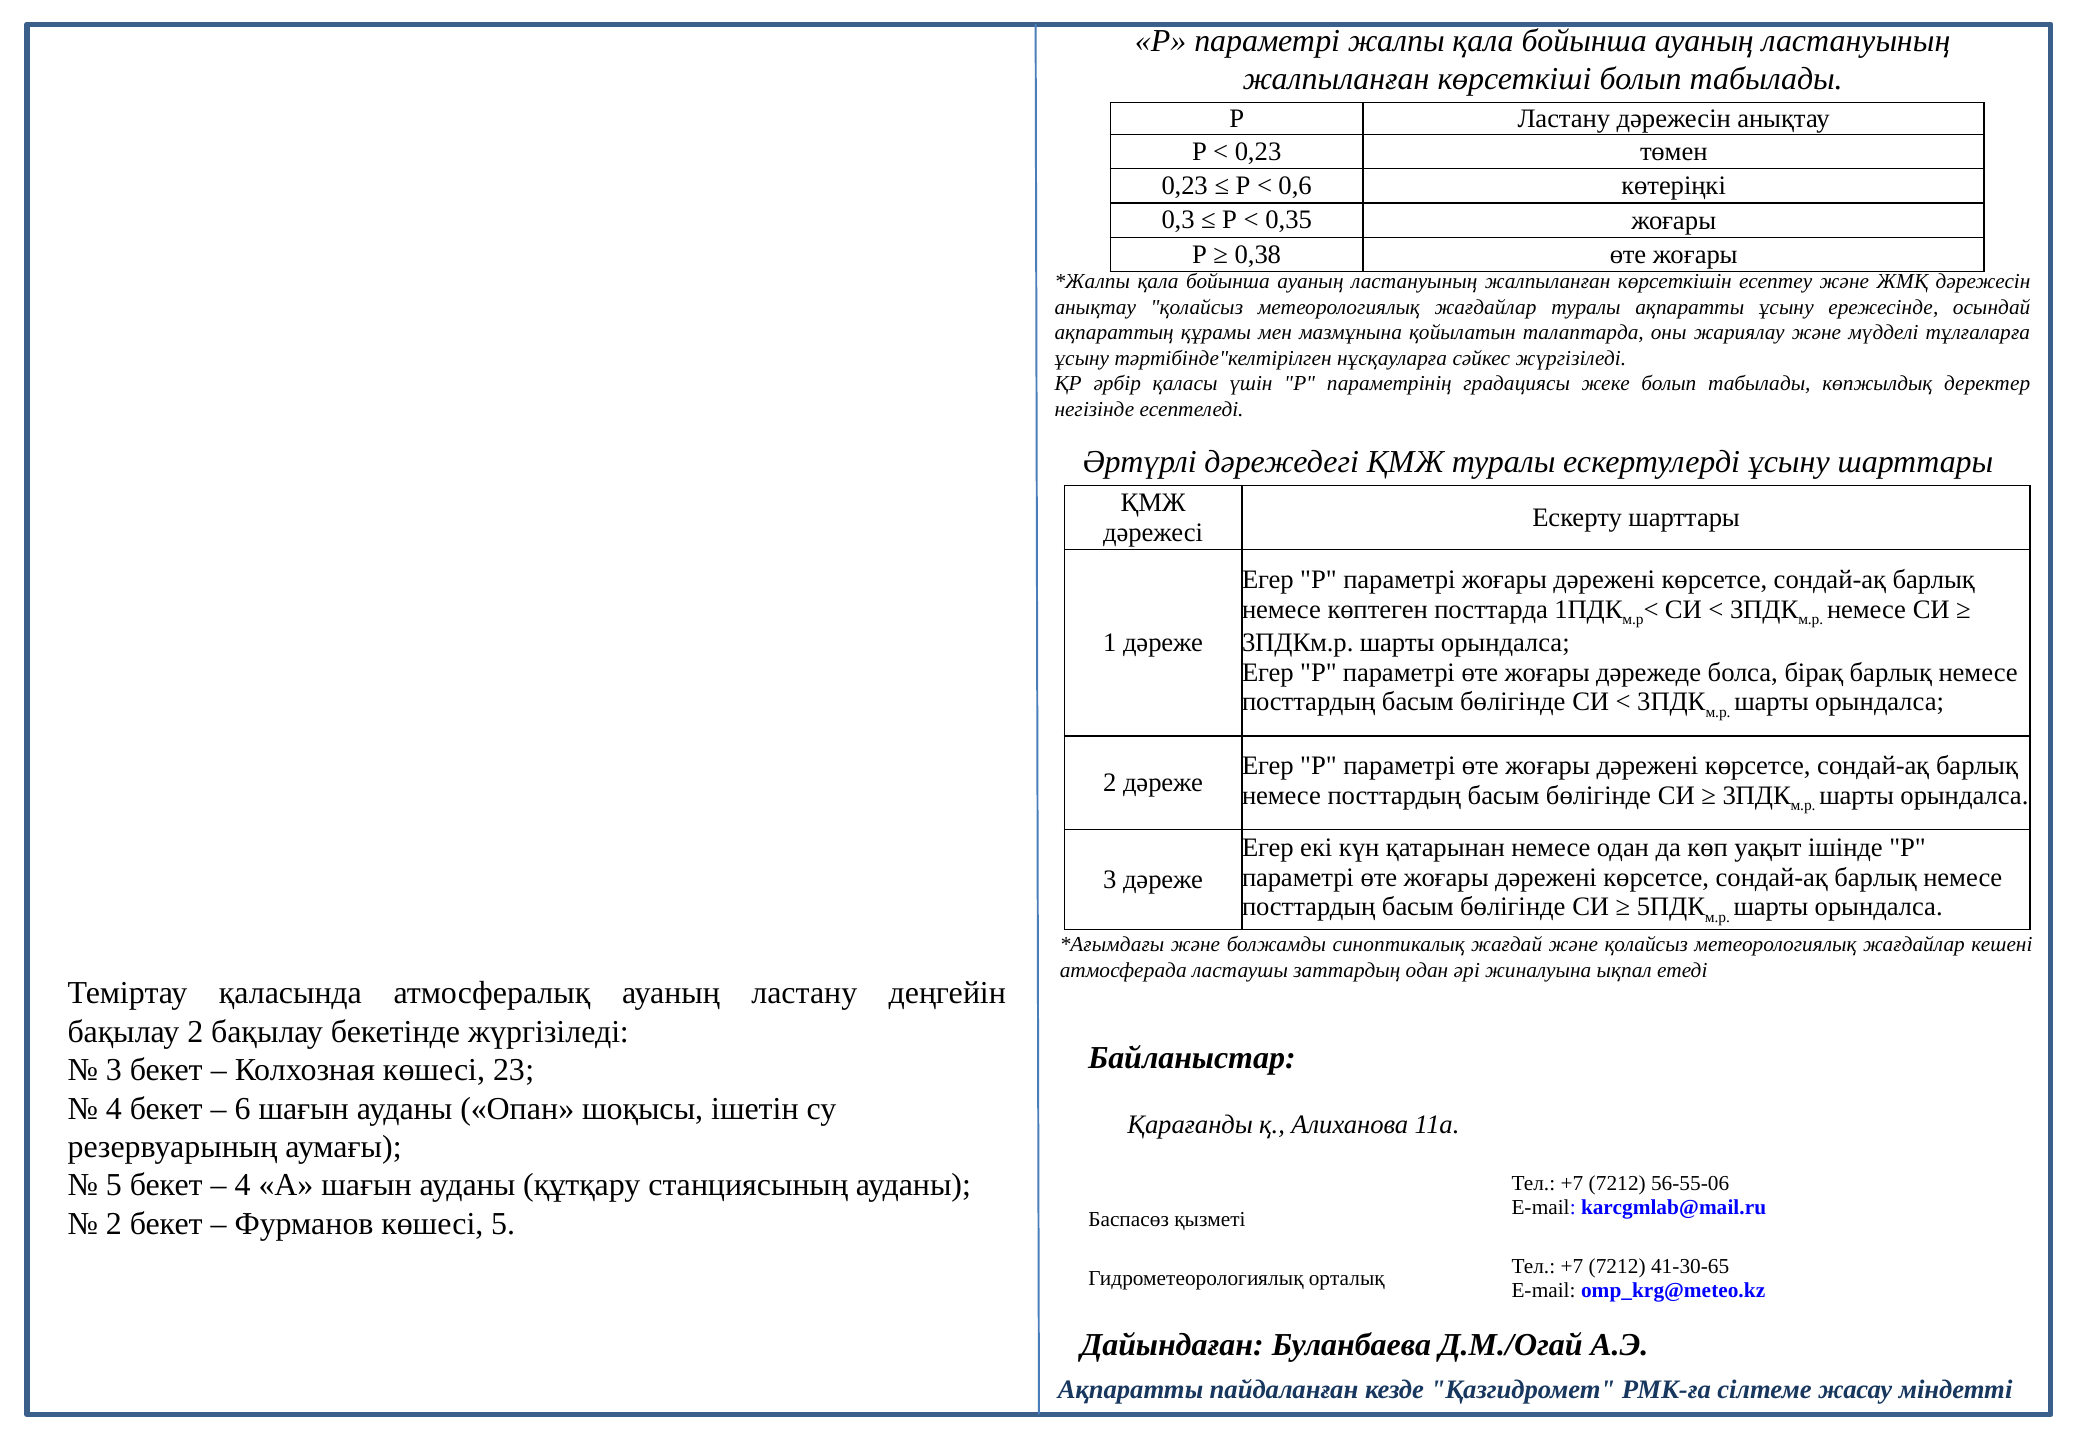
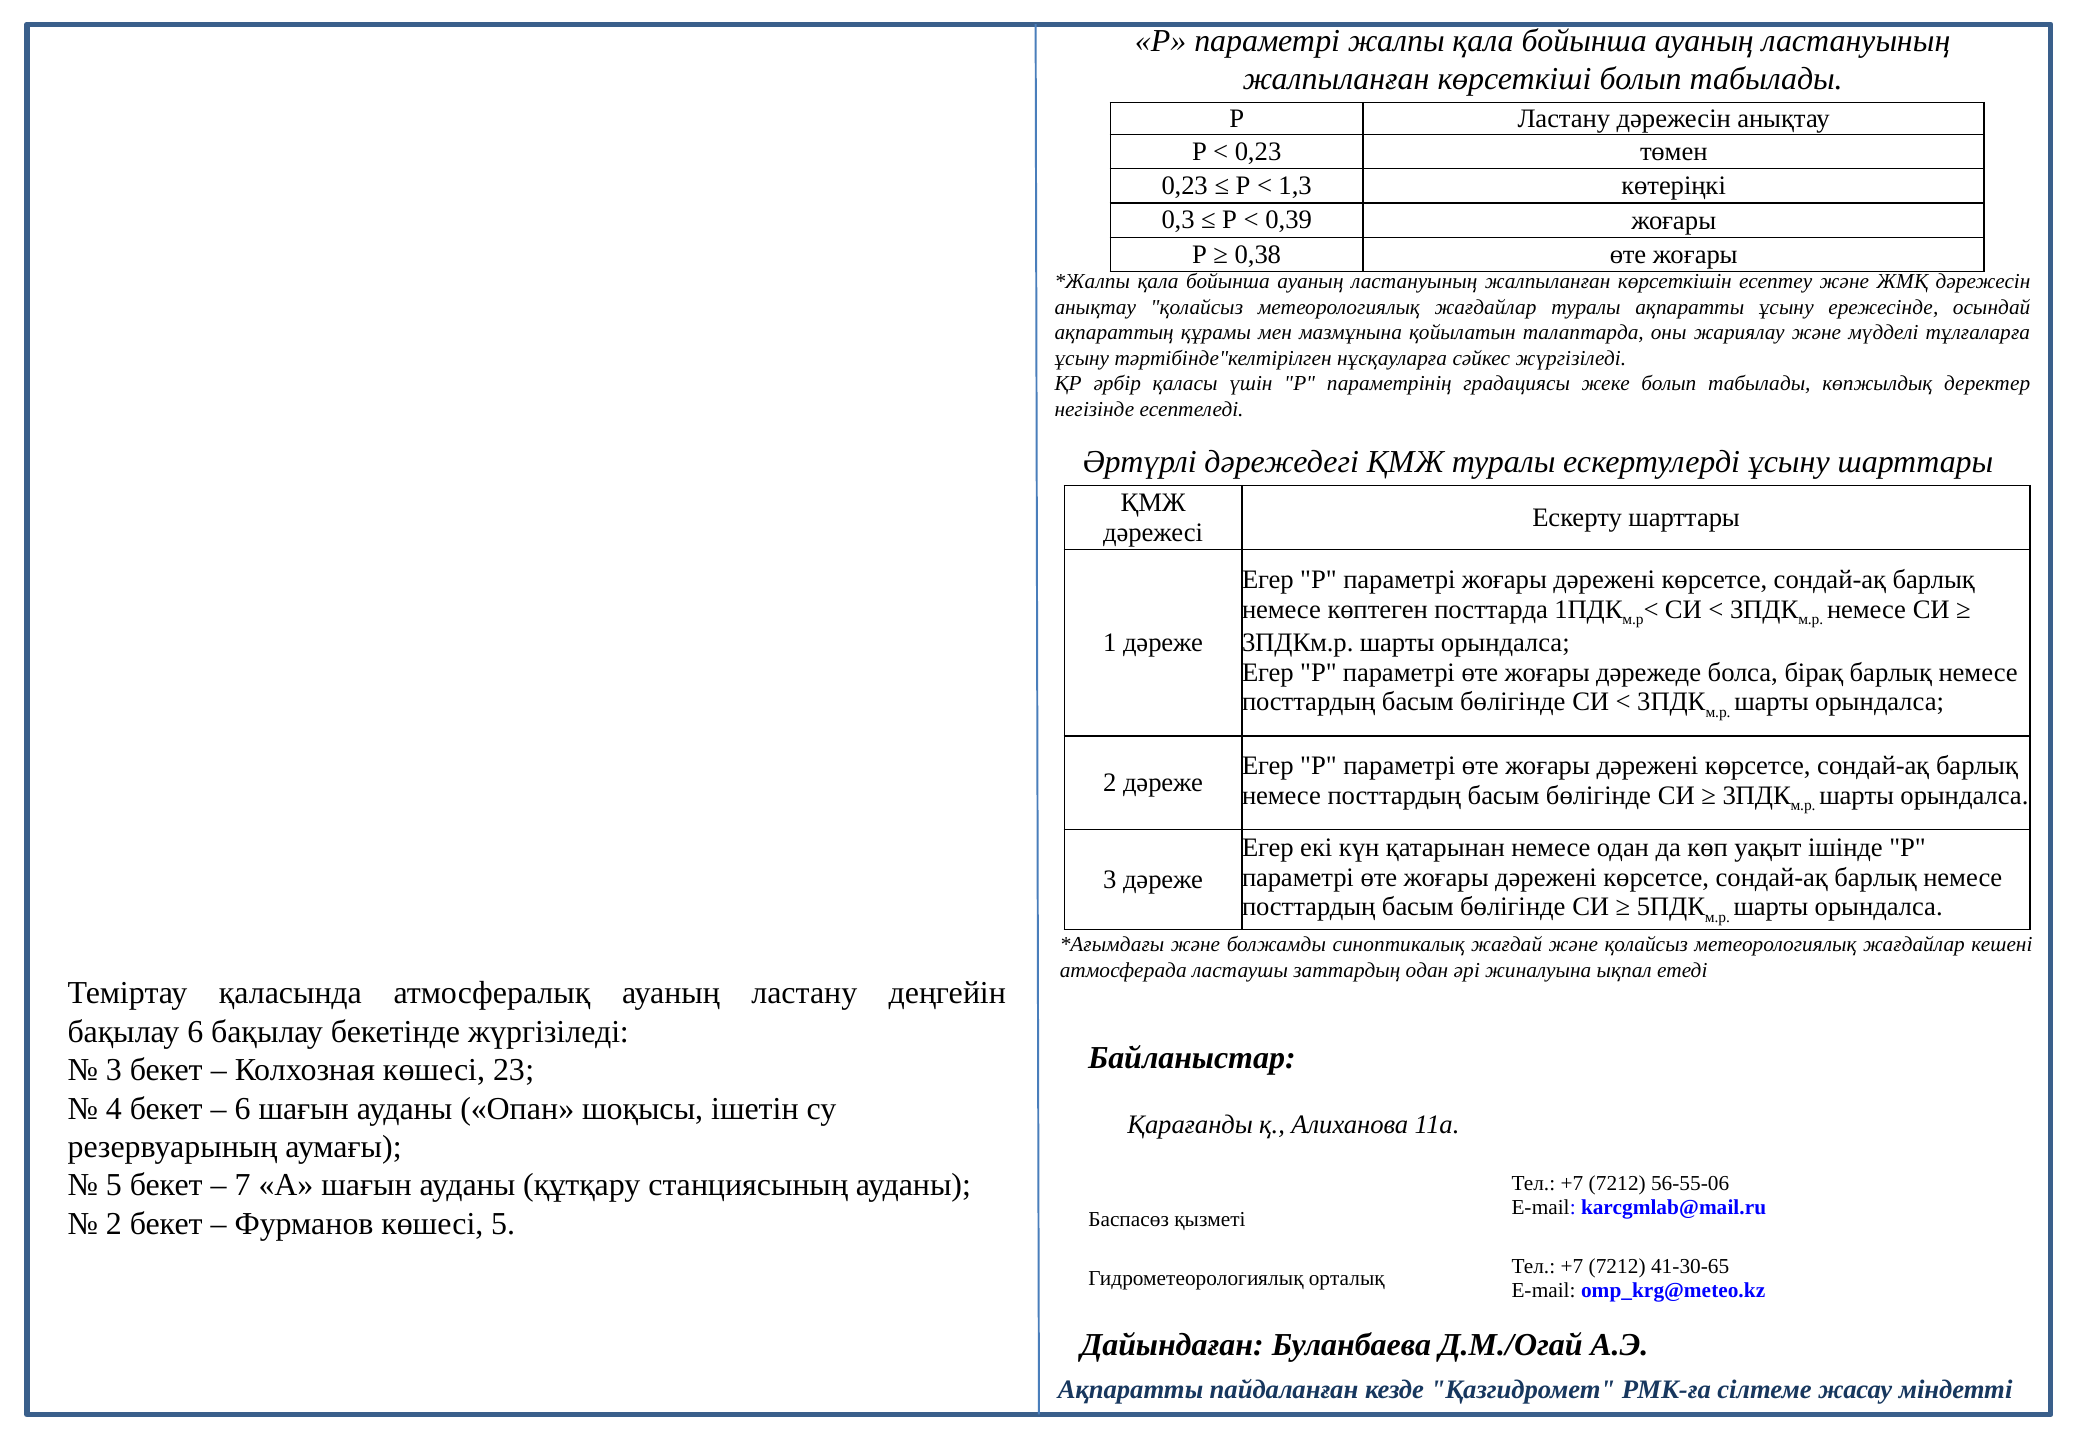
0,6: 0,6 -> 1,3 (1295, 186)
0,35: 0,35 -> 0,39 (1289, 220)
бақылау 2: 2 -> 6 (195, 1031)
4: 4 -> 7 (243, 1185)
